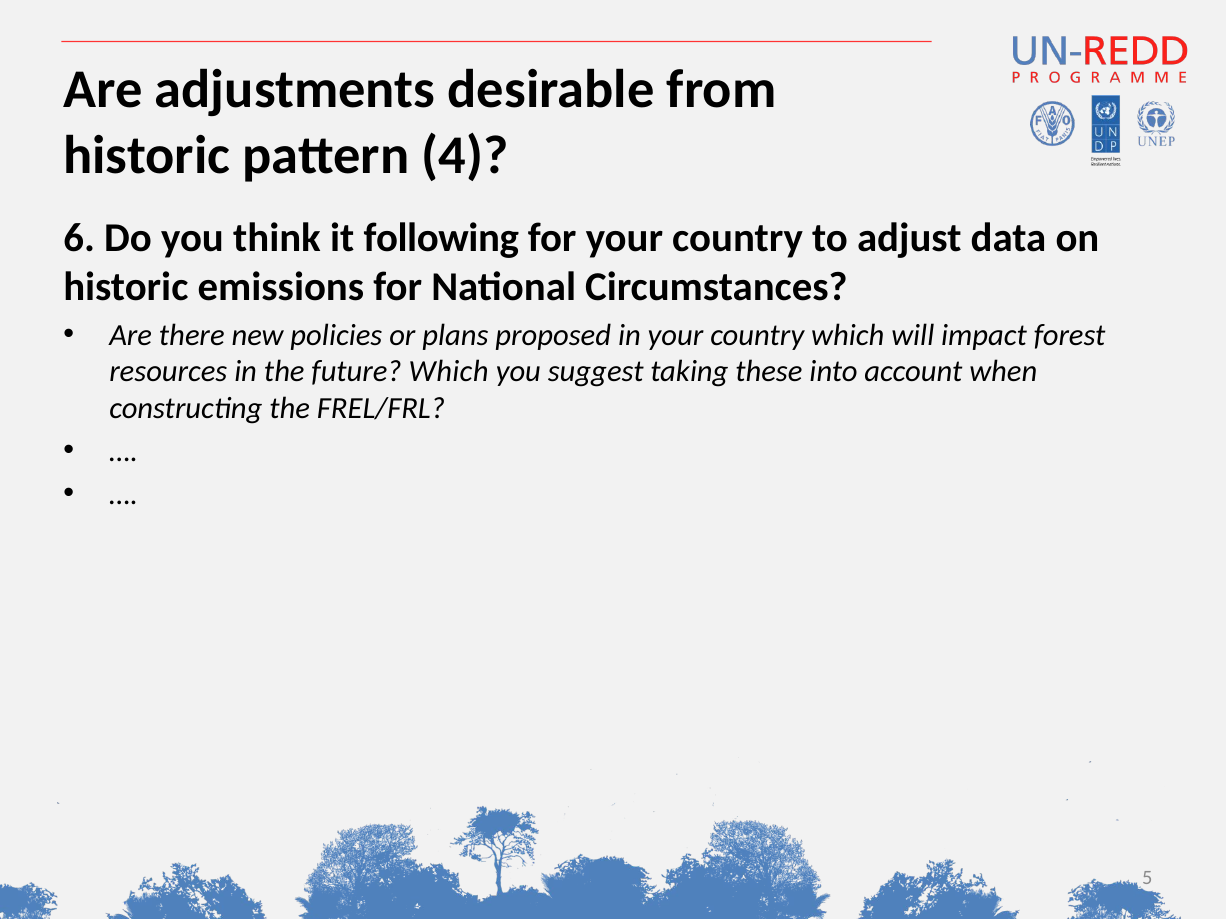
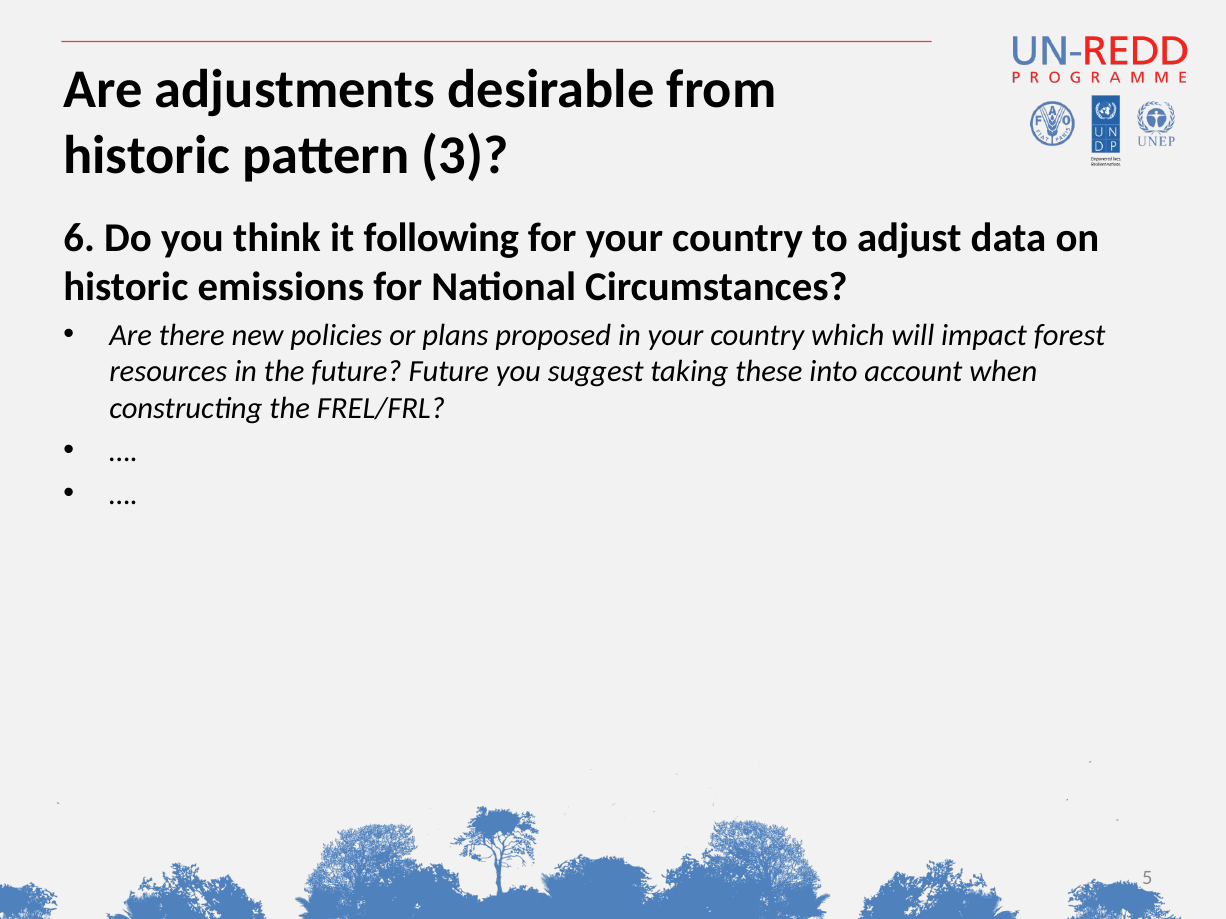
4: 4 -> 3 (465, 155)
future Which: Which -> Future (449, 372)
